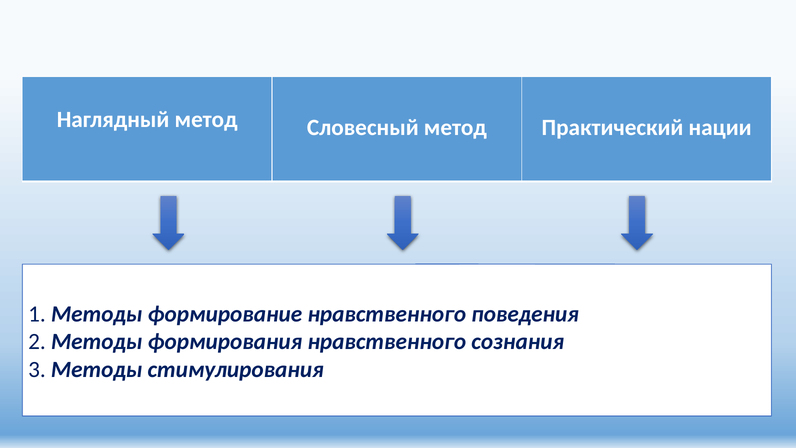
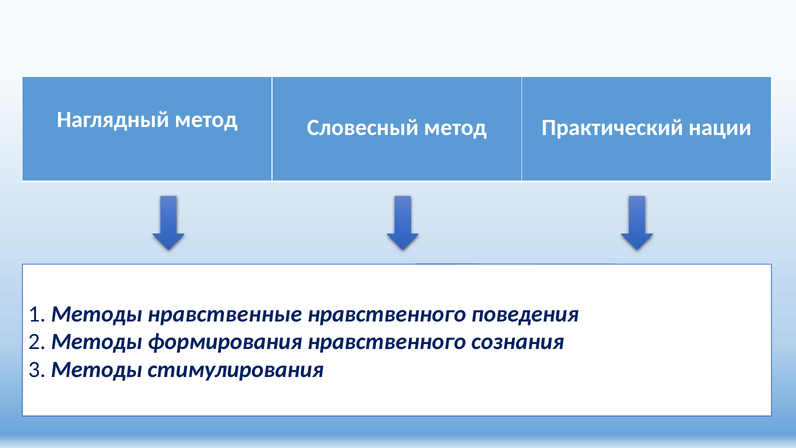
формирование: формирование -> нравственные (225, 314)
